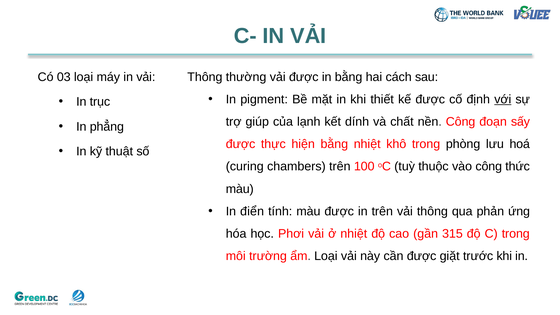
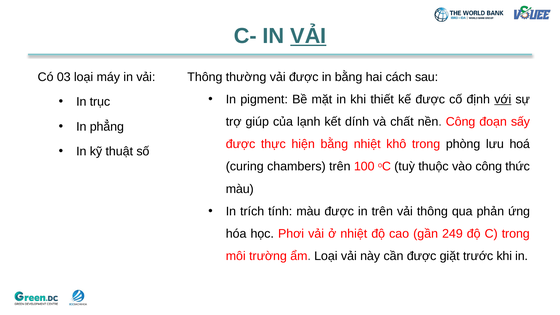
VẢI underline: none -> present (308, 36)
điển: điển -> trích (252, 211)
315: 315 -> 249 (452, 234)
